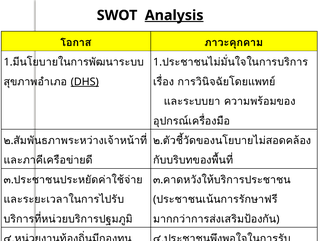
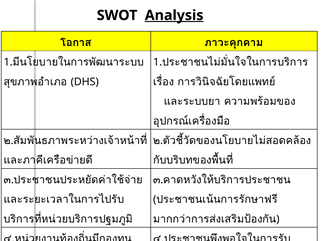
DHS underline: present -> none (85, 82)
